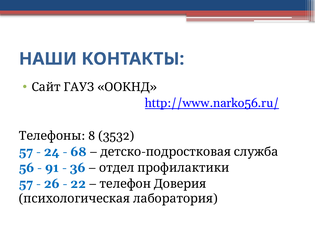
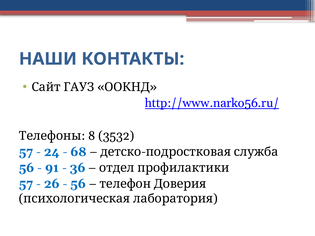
22: 22 -> 56 (78, 184)
